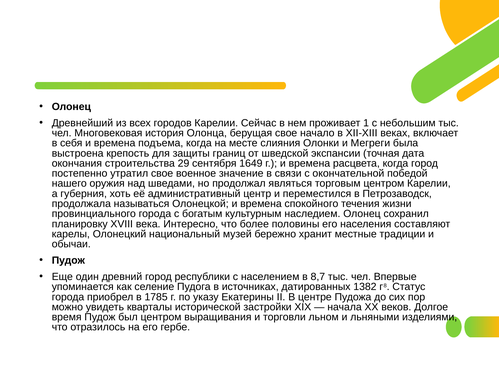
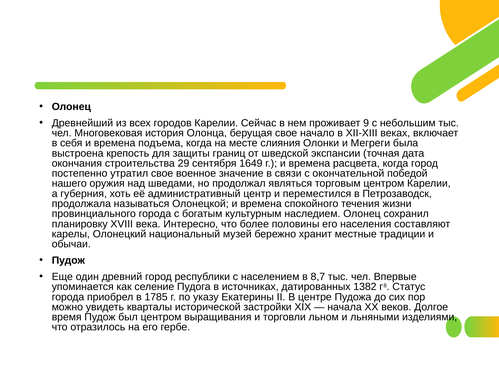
1: 1 -> 9 (366, 123)
